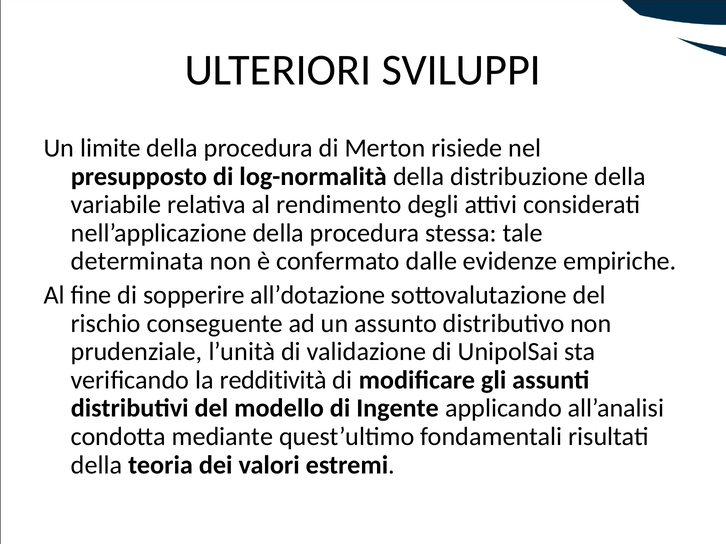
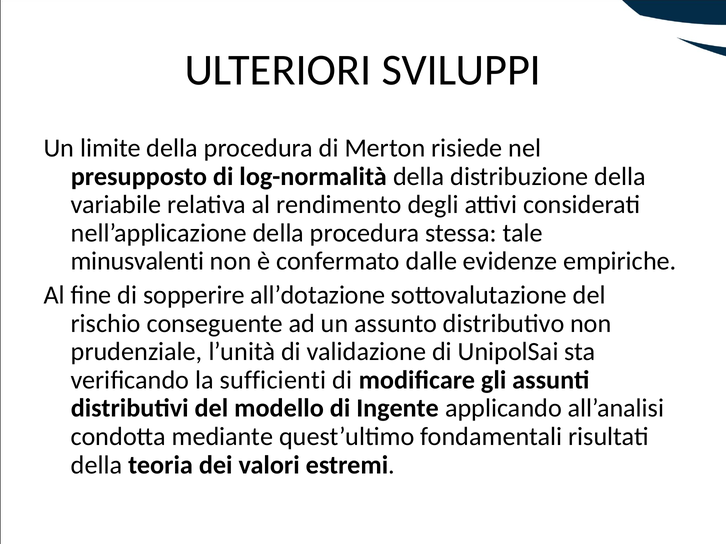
determinata: determinata -> minusvalenti (138, 261)
redditività: redditività -> sufficienti (273, 380)
